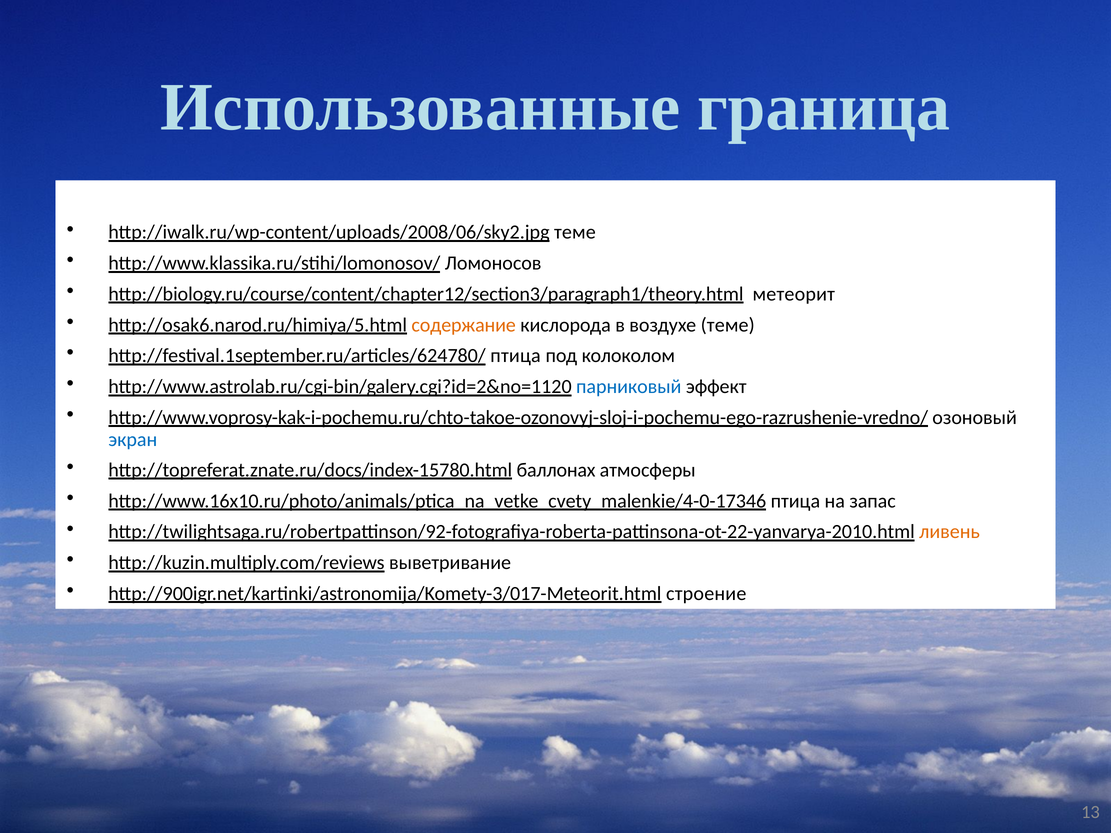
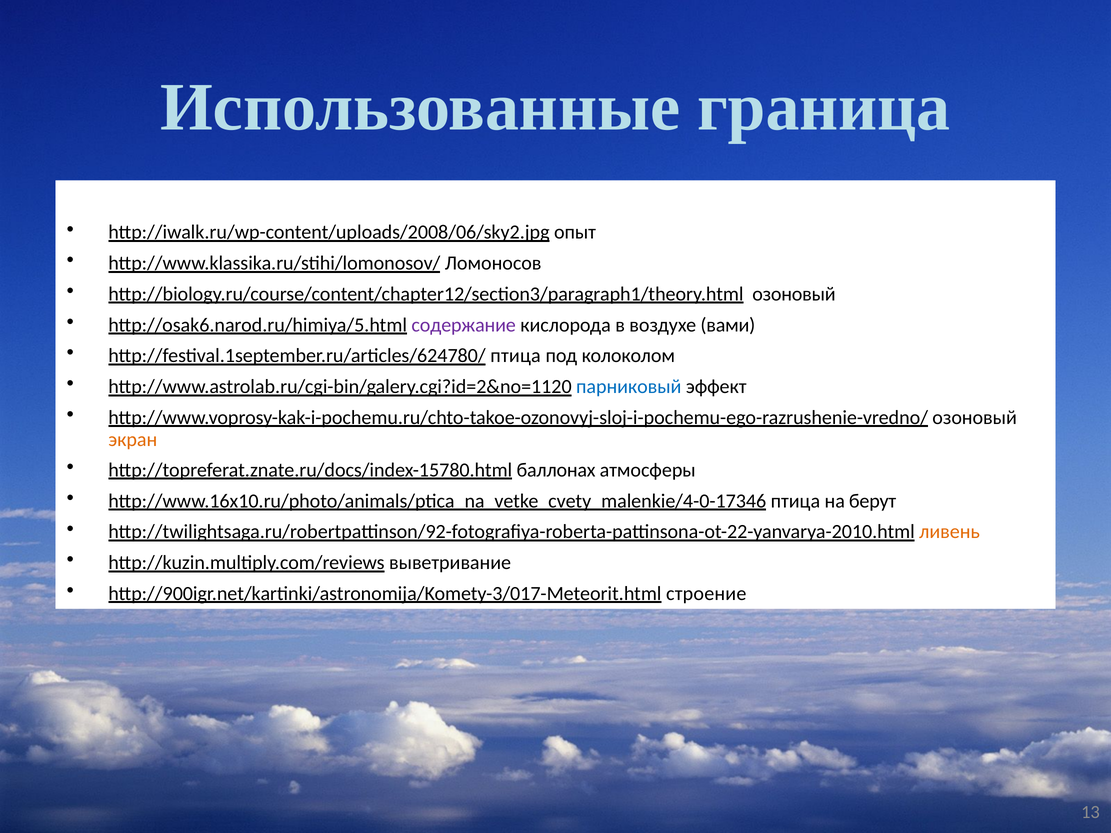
http://iwalk.ru/wp-content/uploads/2008/06/sky2.jpg теме: теме -> опыт (575, 232)
http://biology.ru/course/content/chapter12/section3/paragraph1/theory.html метеорит: метеорит -> озоновый (794, 294)
содержание colour: orange -> purple (464, 325)
воздухе теме: теме -> вами (728, 325)
экран colour: blue -> orange (133, 440)
запас: запас -> берут (873, 501)
